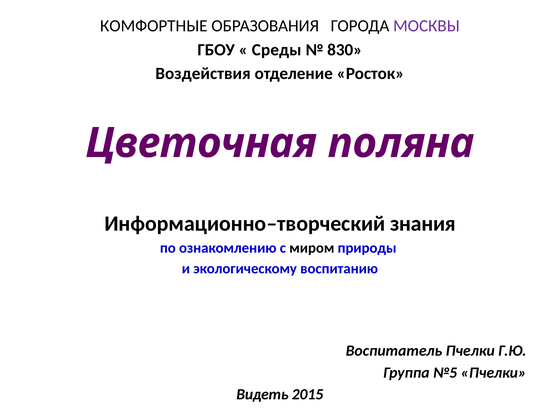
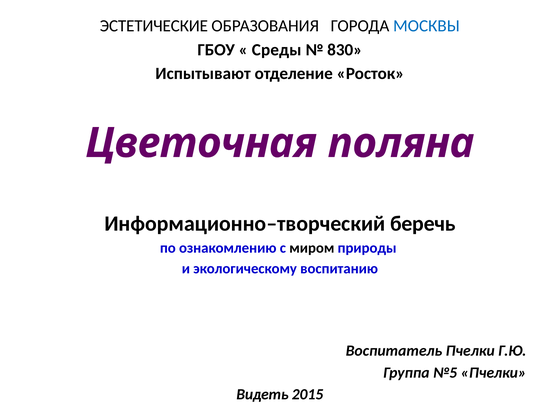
КОМФОРТНЫЕ: КОМФОРТНЫЕ -> ЭСТЕТИЧЕСКИЕ (154, 26)
МОСКВЫ colour: purple -> blue (426, 26)
Воздействия: Воздействия -> Испытывают (203, 74)
знания: знания -> беречь (423, 224)
